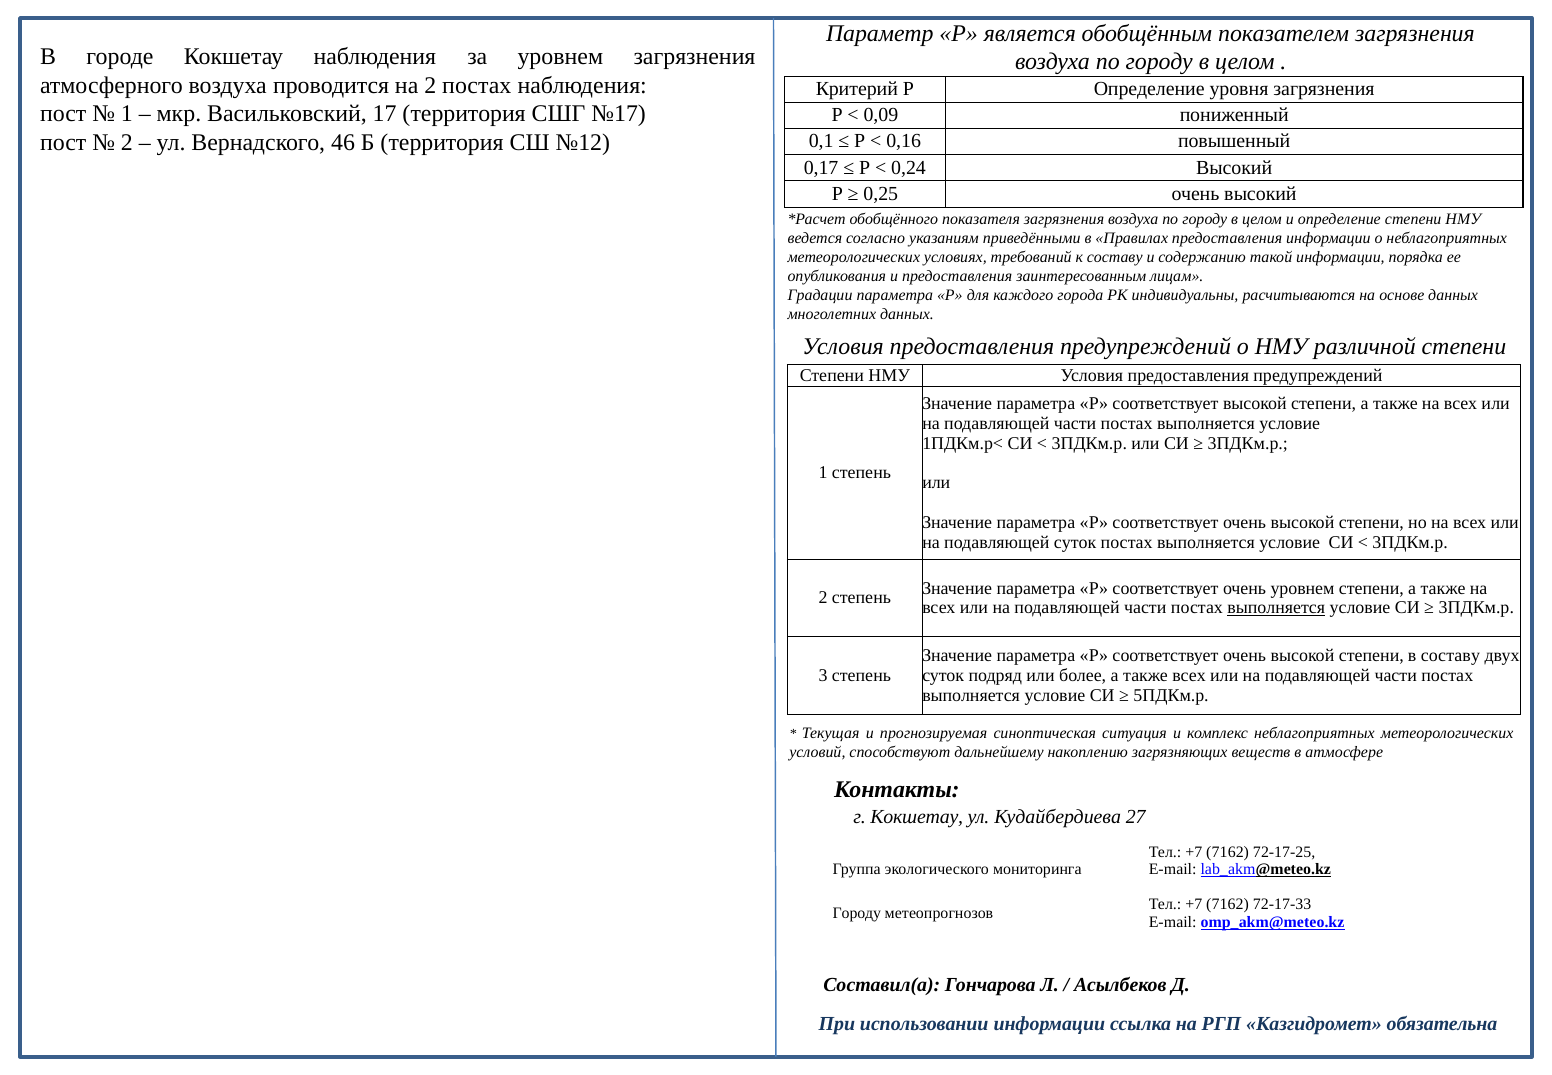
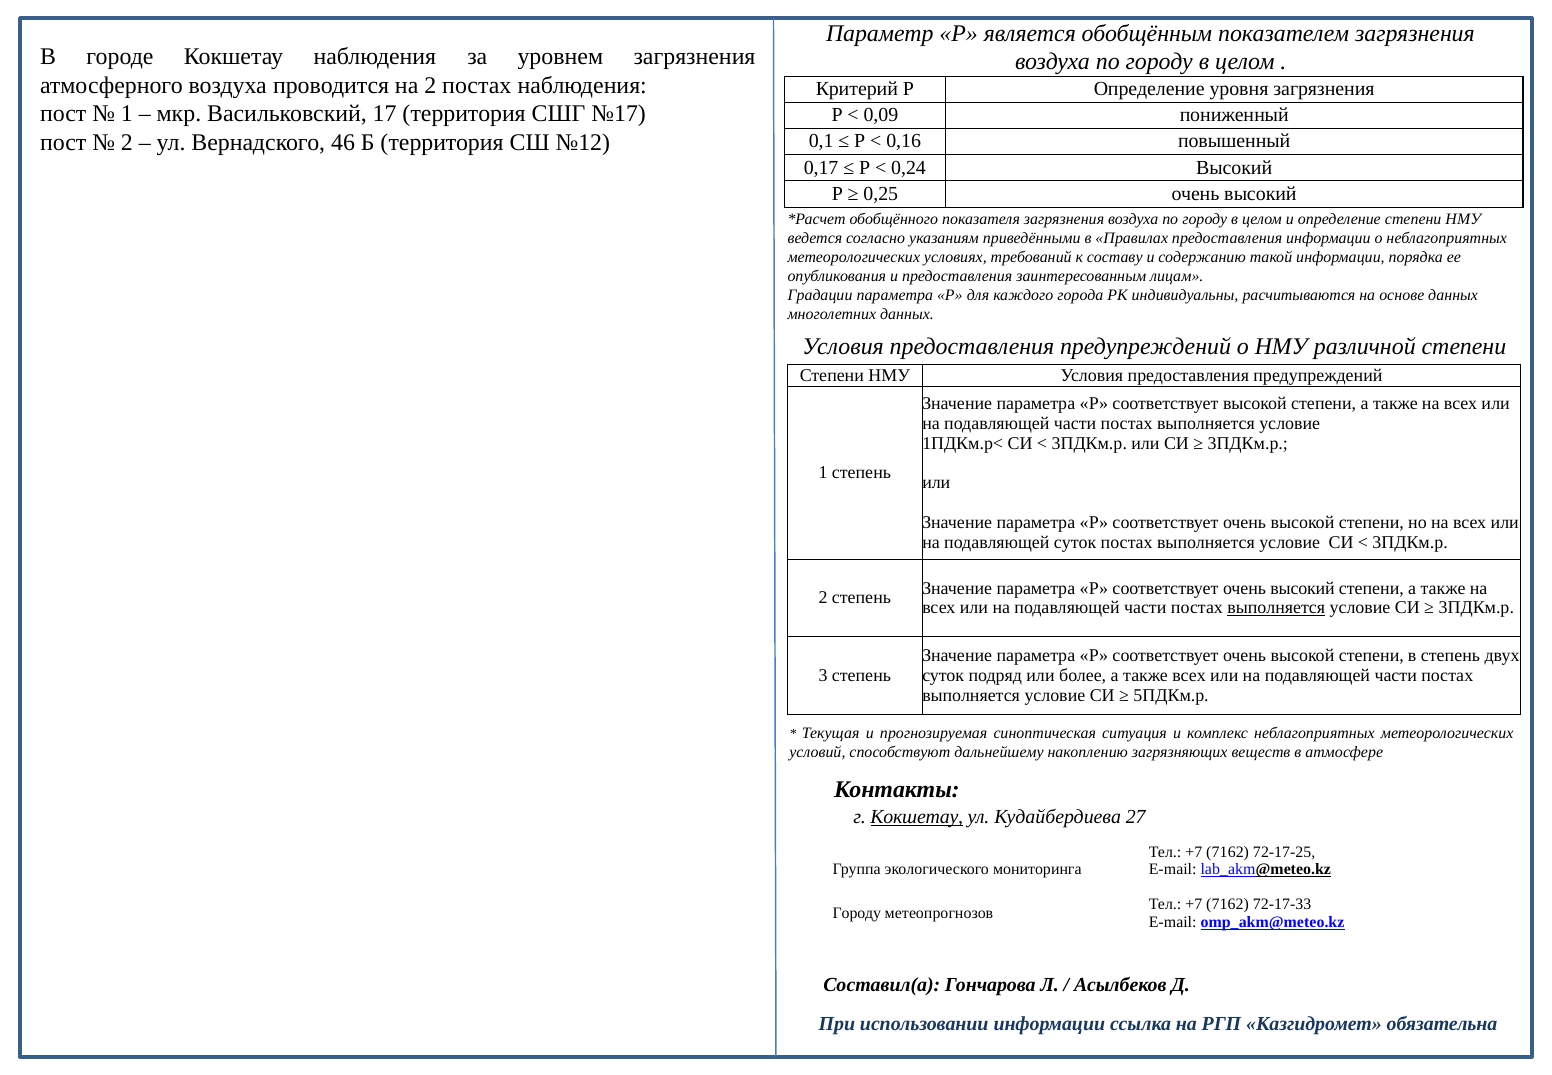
соответствует очень уровнем: уровнем -> высокий (1303, 588)
в составу: составу -> степень (1451, 656)
Кокшетау underline: none -> present (917, 817)
